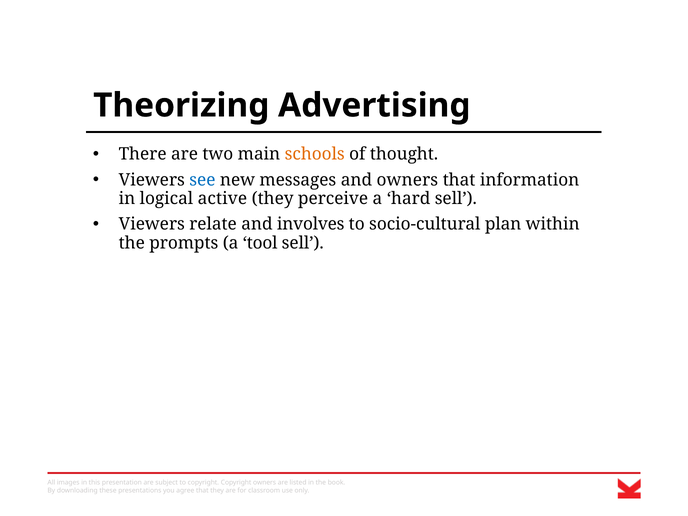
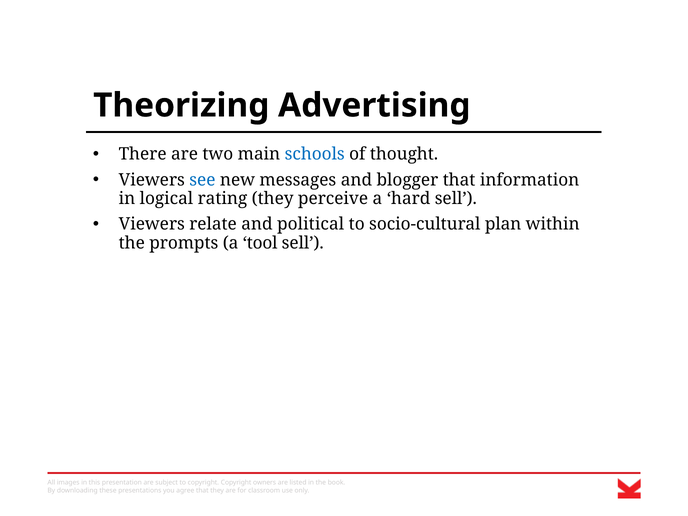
schools colour: orange -> blue (315, 154)
and owners: owners -> blogger (407, 180)
active: active -> rating (222, 199)
involves: involves -> political (311, 224)
